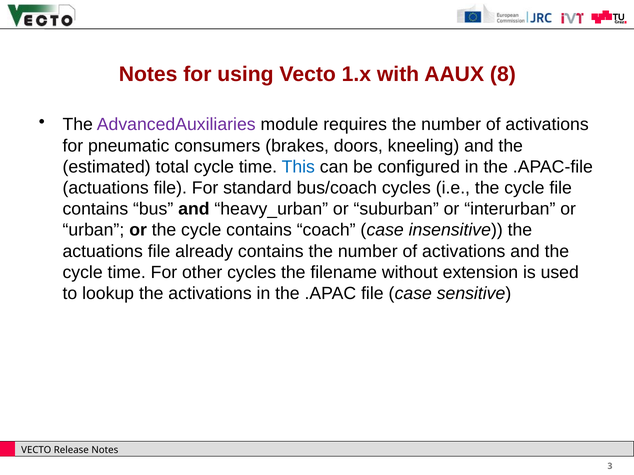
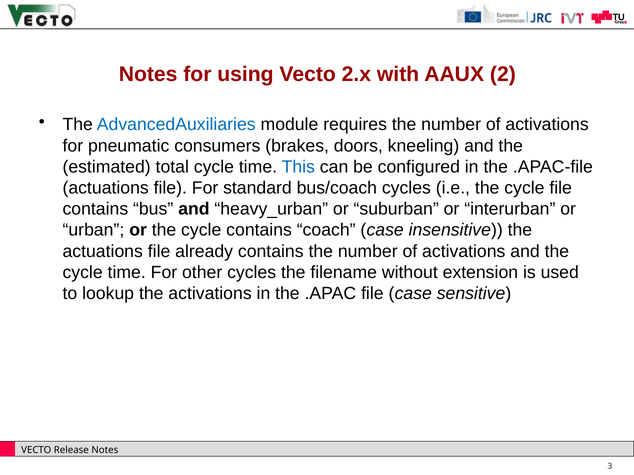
1.x: 1.x -> 2.x (356, 75)
8: 8 -> 2 (503, 75)
AdvancedAuxiliaries colour: purple -> blue (176, 125)
